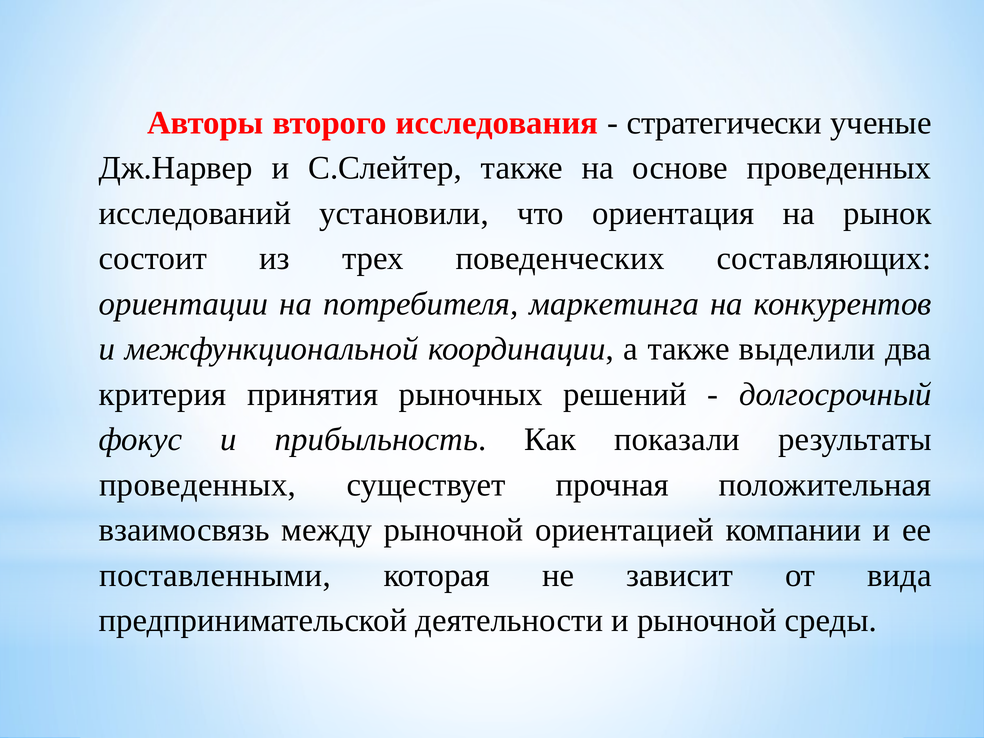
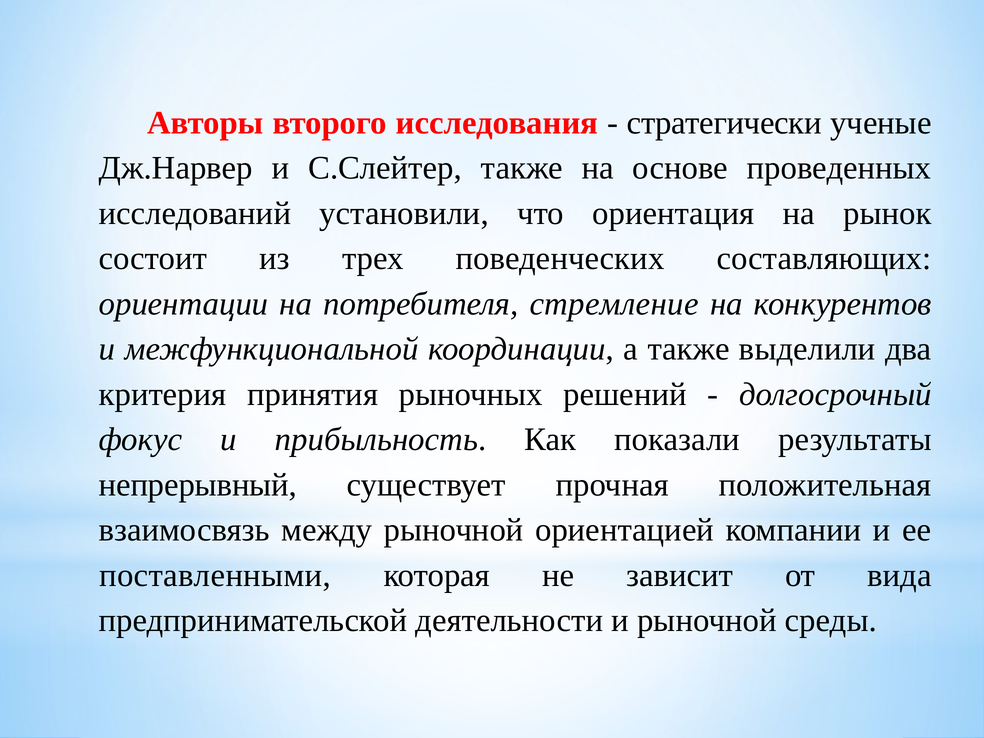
маркетинга: маркетинга -> стремление (614, 304)
проведенных: проведенных -> непрерывный (198, 485)
